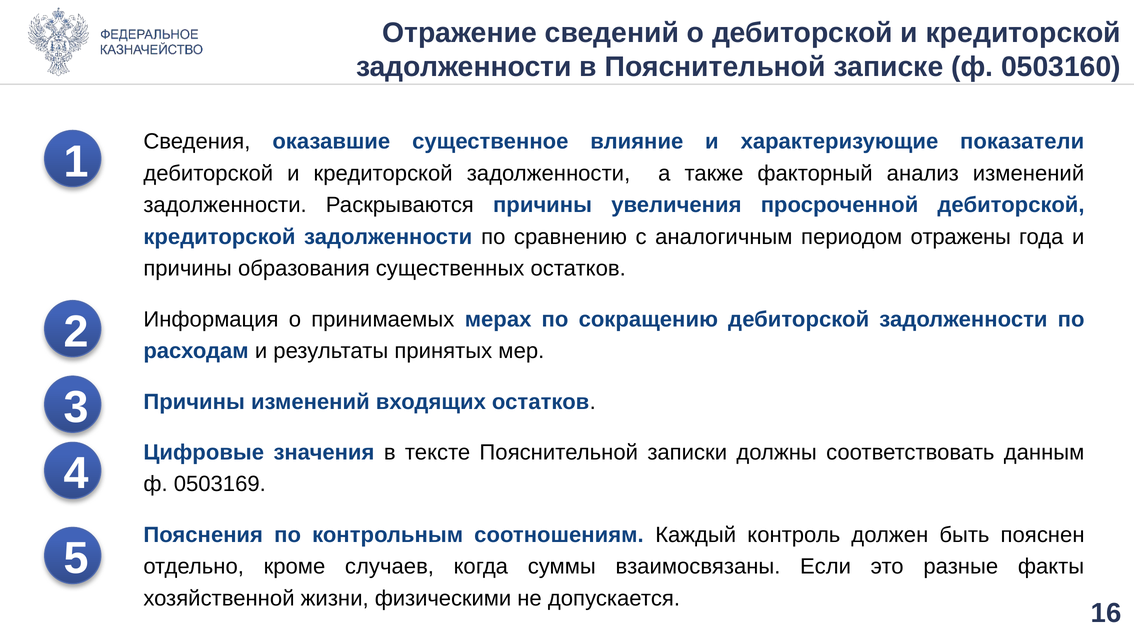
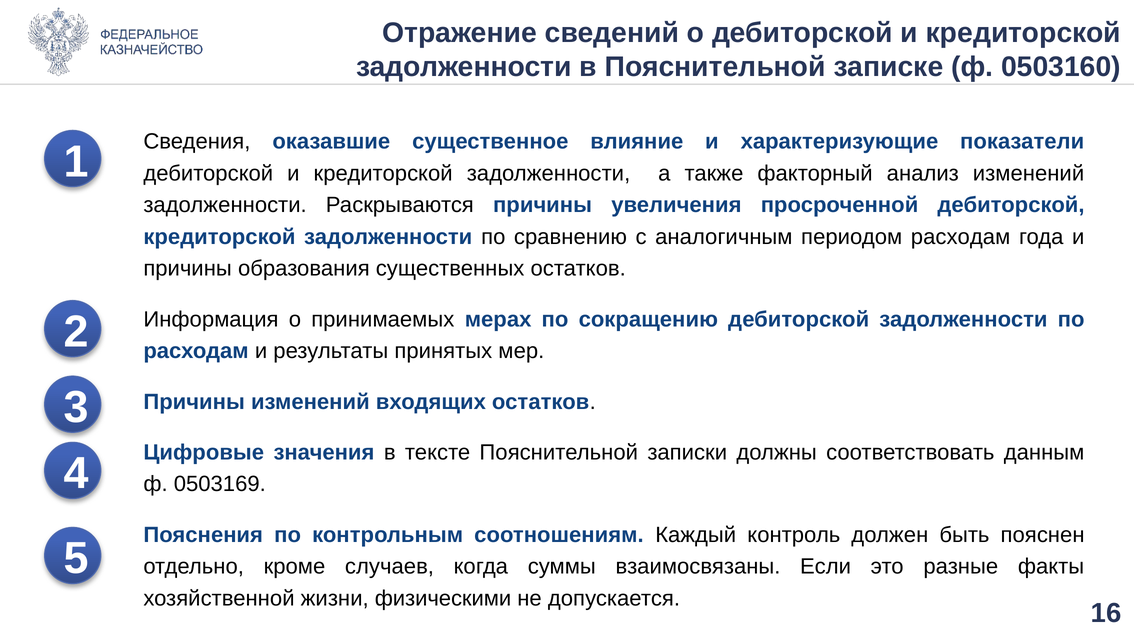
периодом отражены: отражены -> расходам (961, 237)
